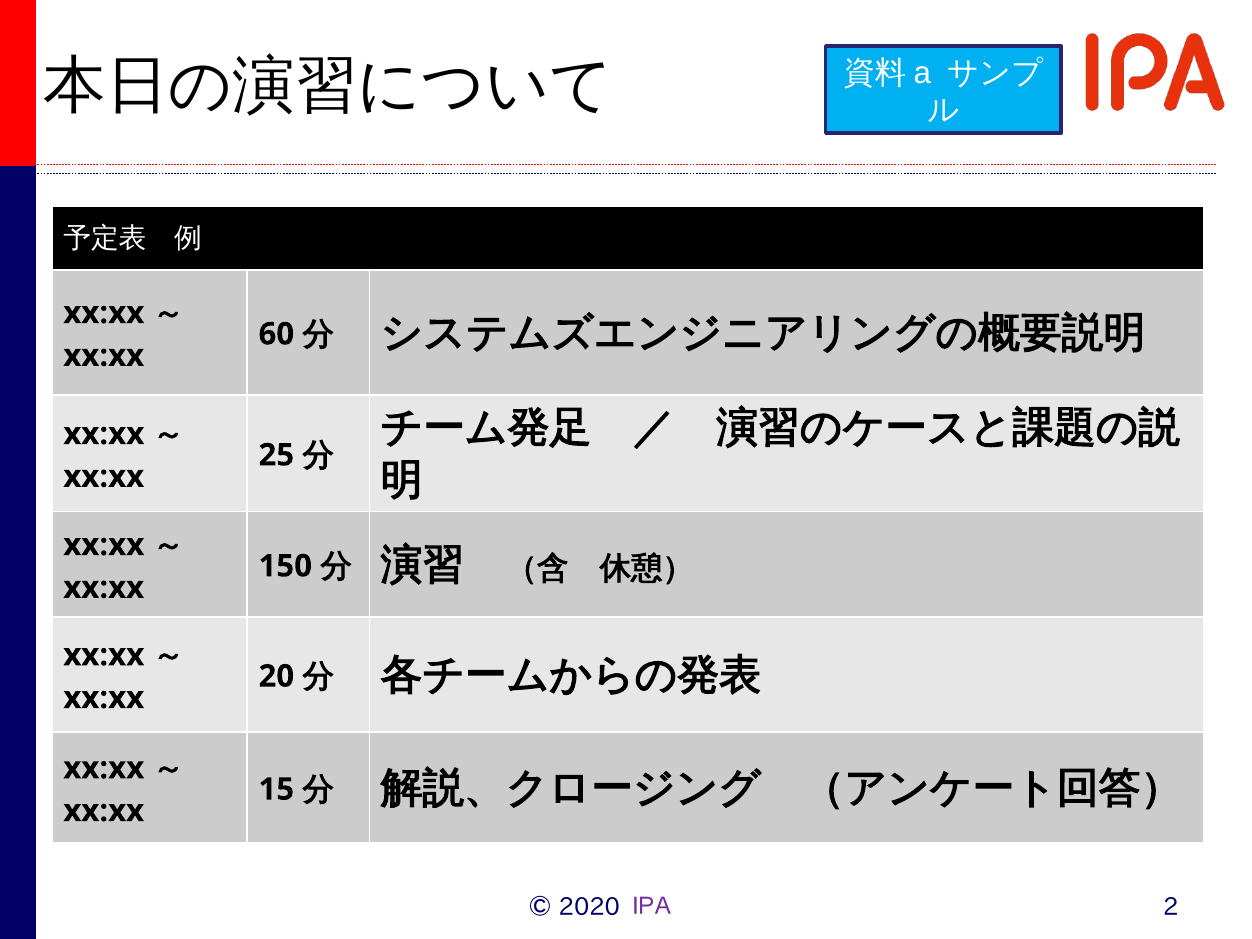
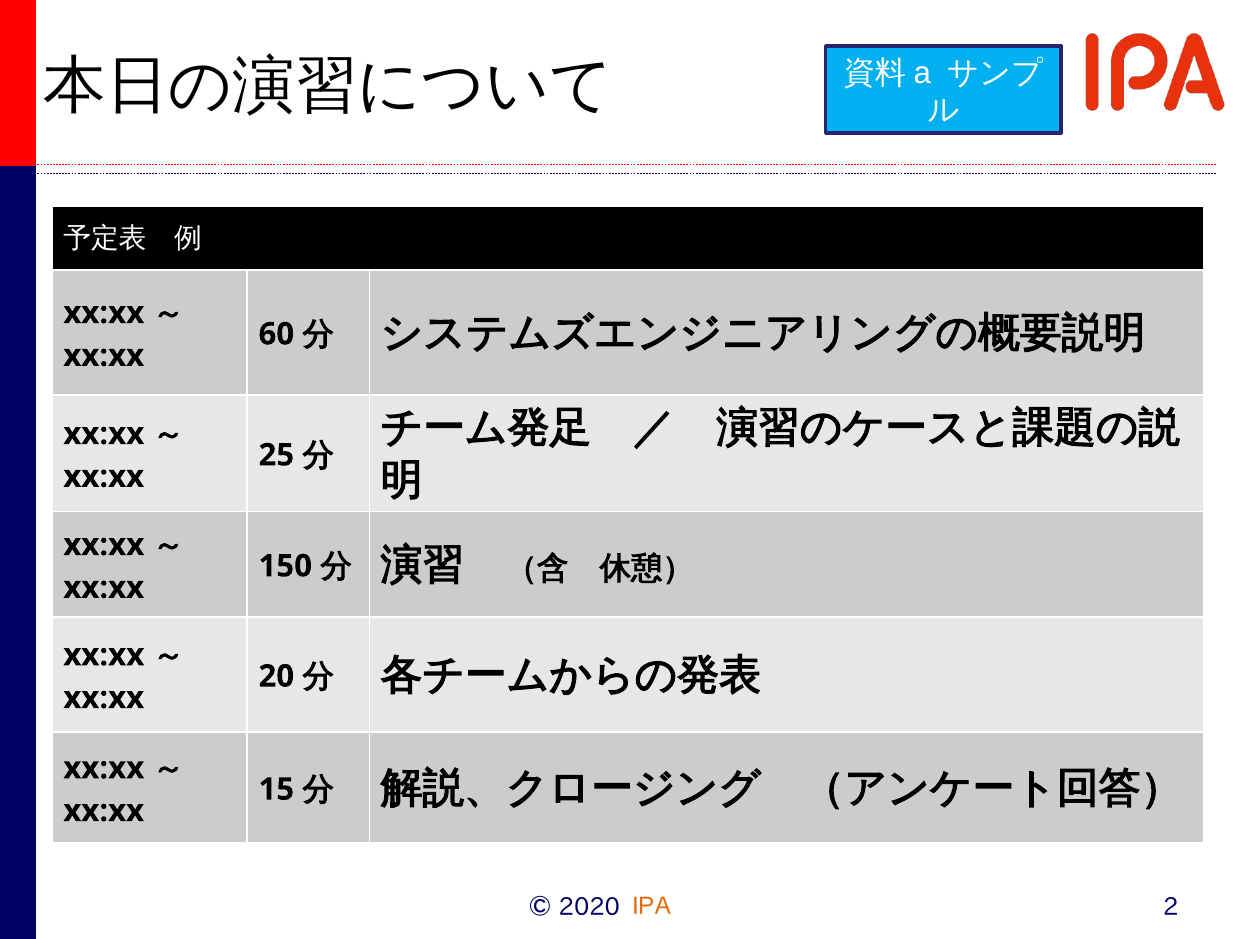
ＩＰＡ colour: purple -> orange (652, 907)
